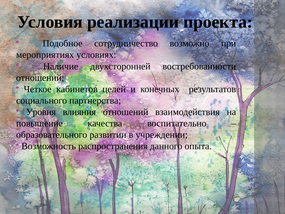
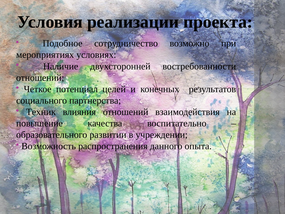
кабинетов: кабинетов -> потенциал (77, 89)
Уровня: Уровня -> Техник (41, 112)
